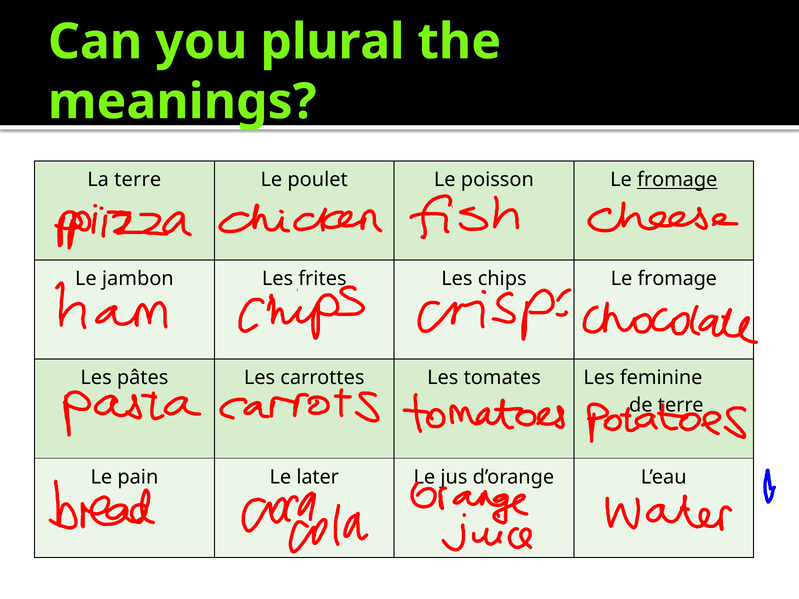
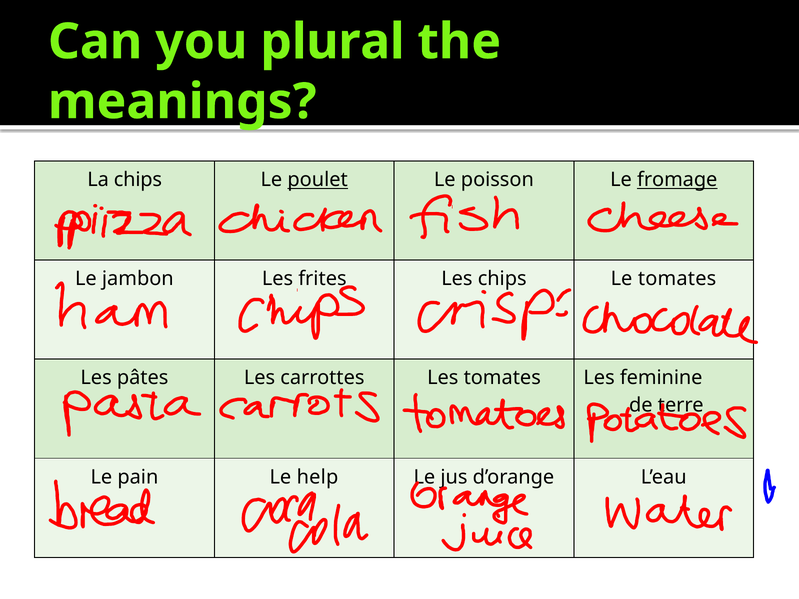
La terre: terre -> chips (138, 180)
poulet underline: none -> present (318, 180)
fromage: fromage -> tomates (677, 279)
later: later -> help (317, 477)
